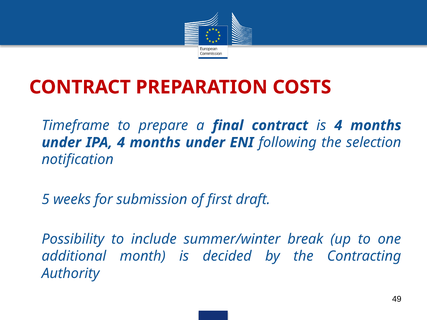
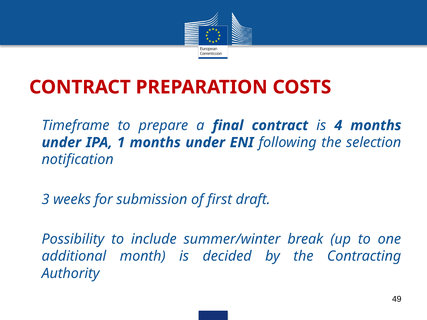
IPA 4: 4 -> 1 (121, 143)
5: 5 -> 3 (46, 200)
